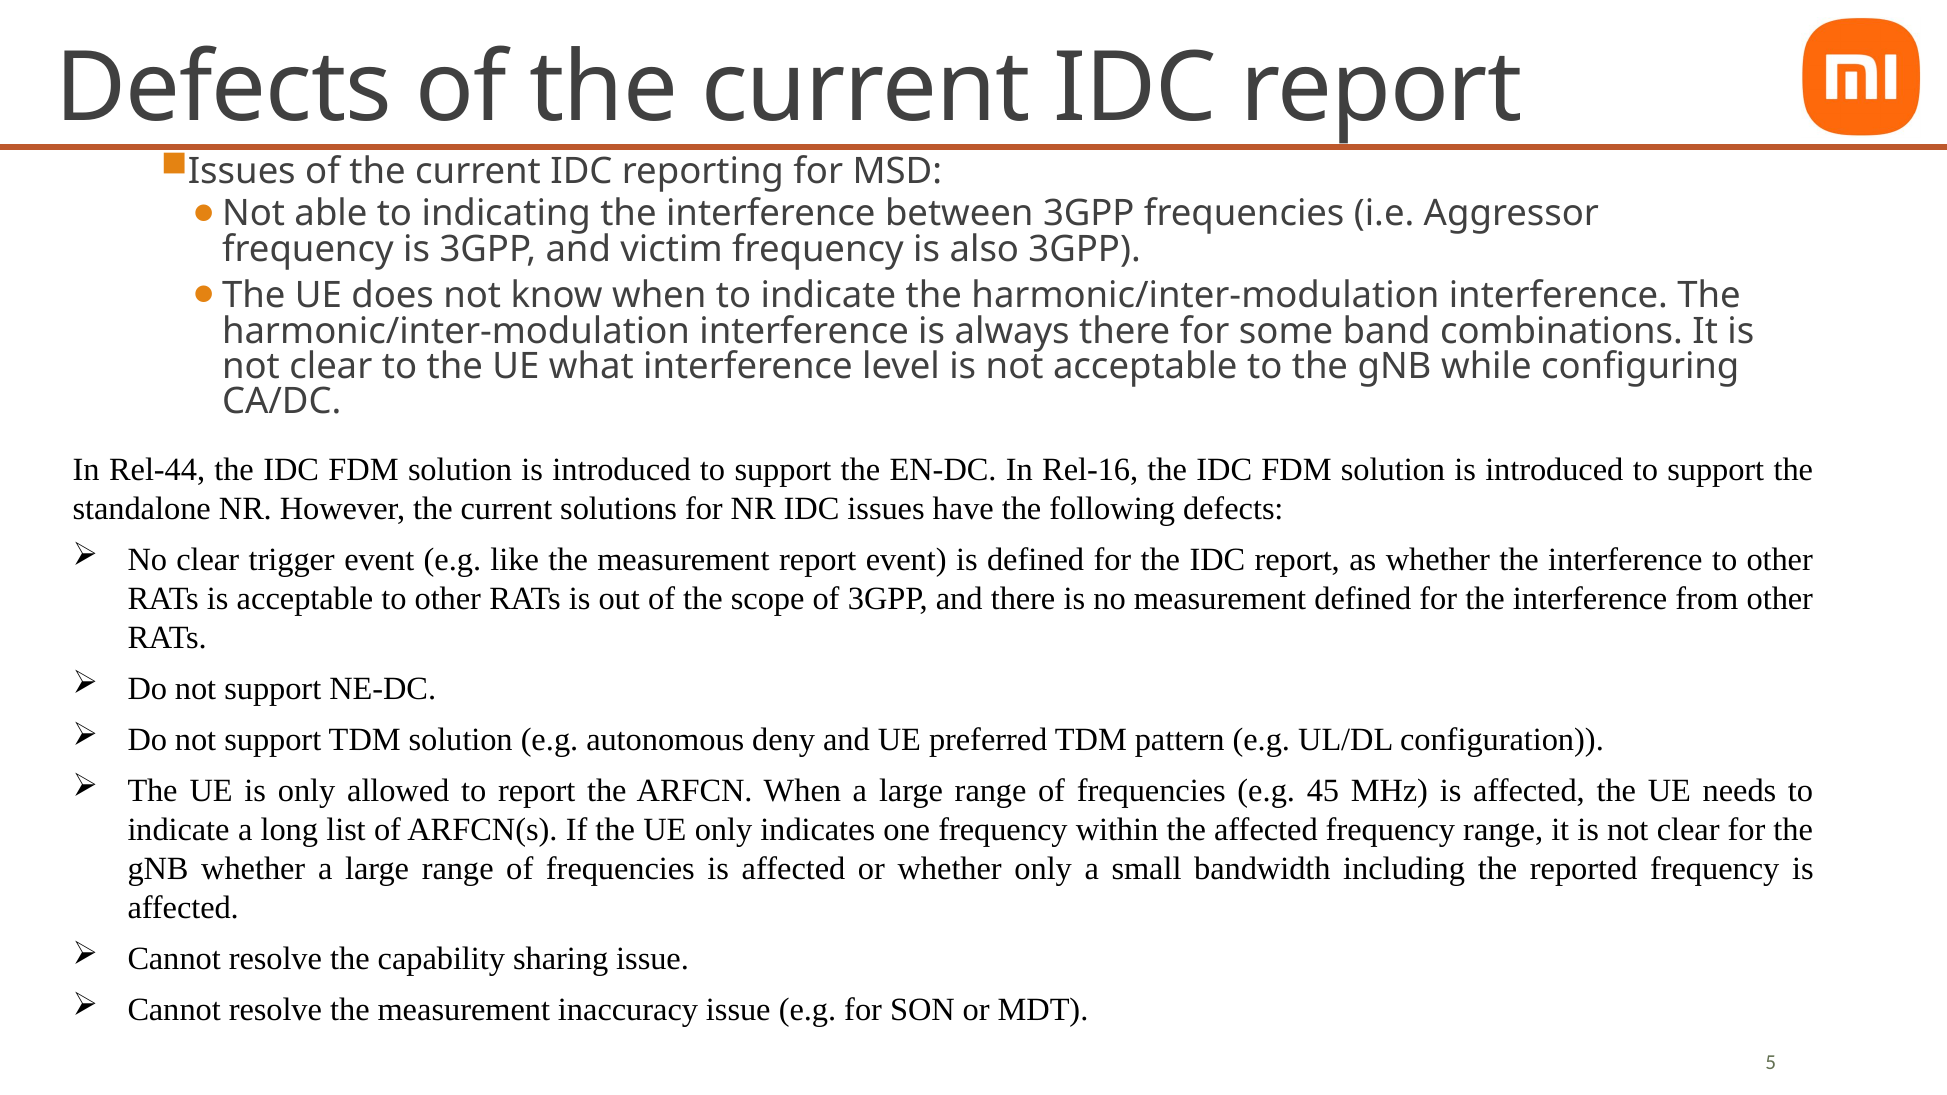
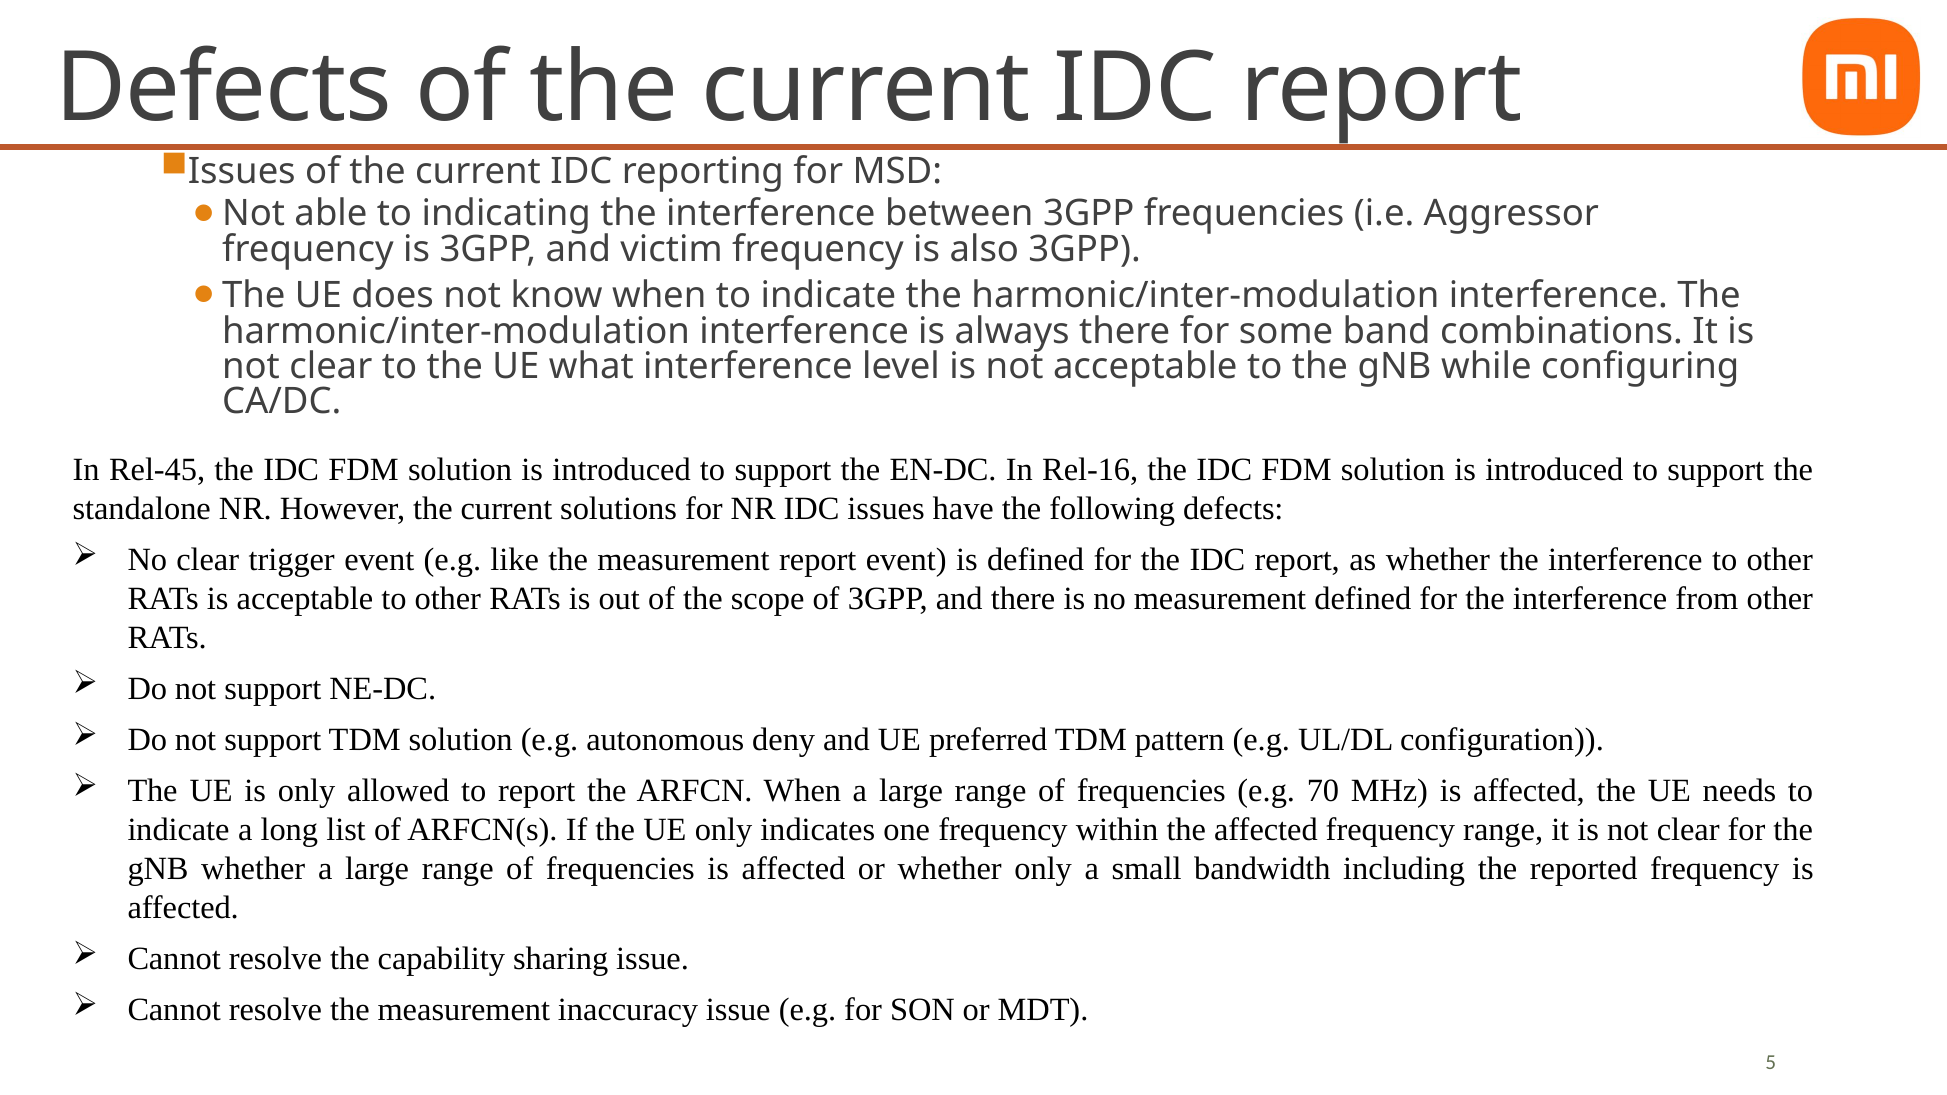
Rel-44: Rel-44 -> Rel-45 (157, 470)
45: 45 -> 70 (1323, 791)
